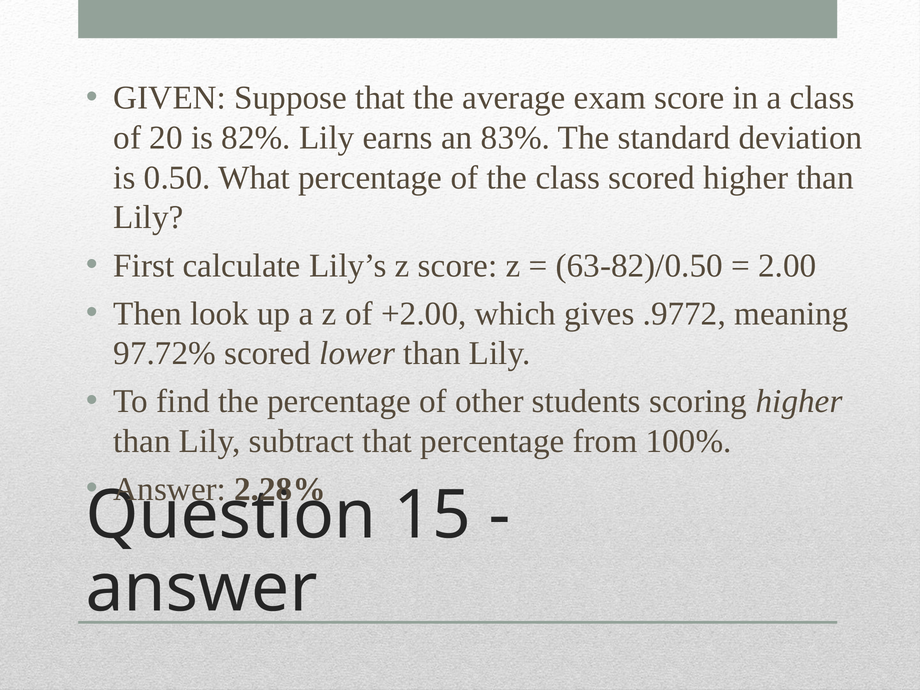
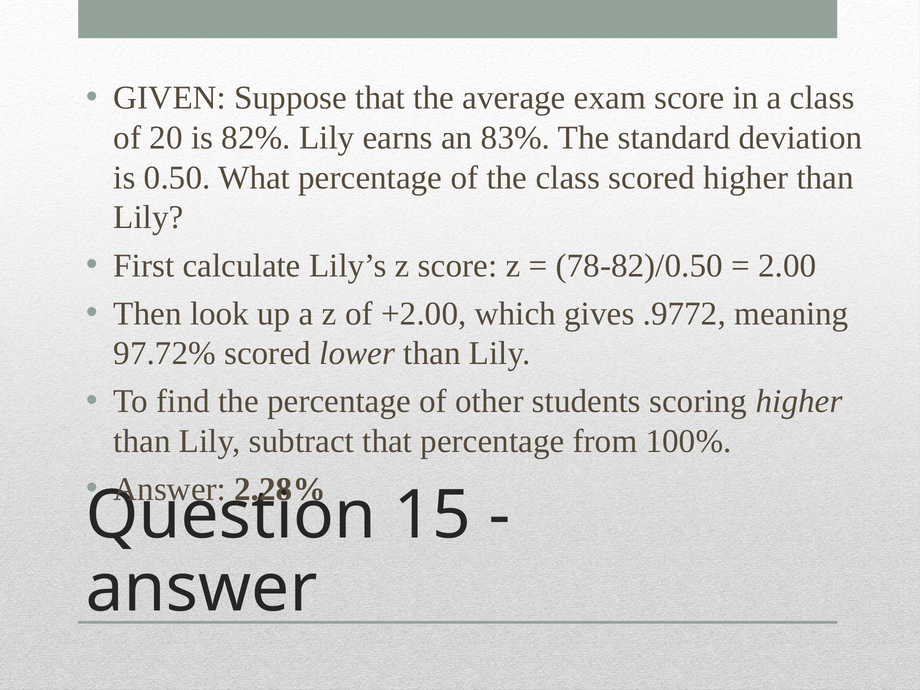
63-82)/0.50: 63-82)/0.50 -> 78-82)/0.50 (639, 266)
